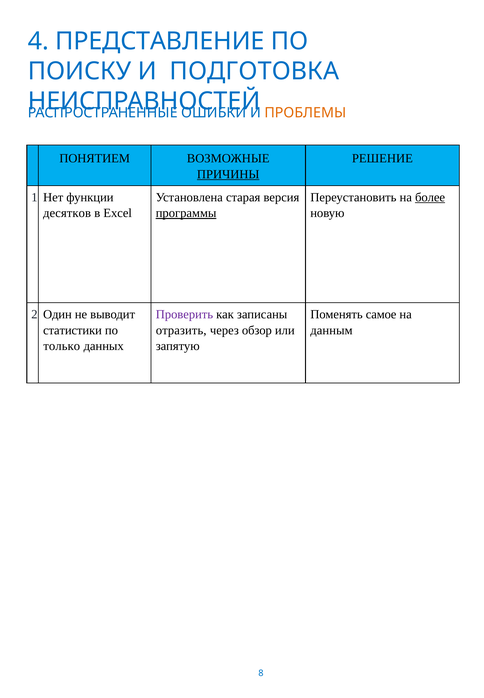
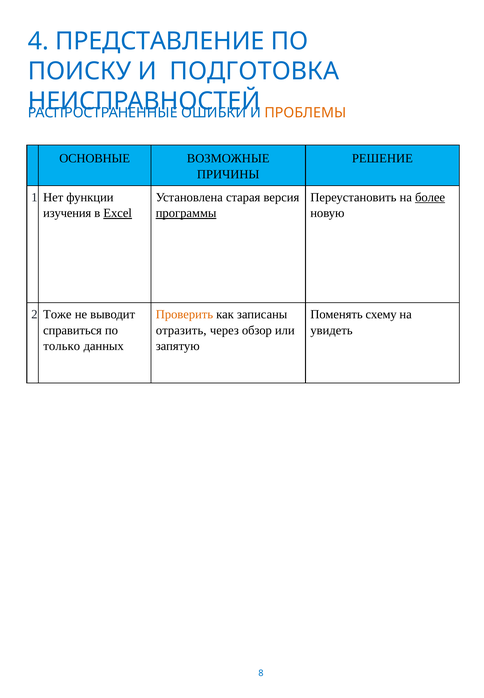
ПОНЯТИЕМ: ПОНЯТИЕМ -> ОСНОВНЫЕ (95, 159)
ПРИЧИНЫ underline: present -> none (228, 175)
десятков: десятков -> изучения (67, 213)
Excel underline: none -> present (118, 213)
Один: Один -> Тоже (57, 315)
Проверить colour: purple -> orange (184, 315)
самое: самое -> схему (381, 315)
статистики: статистики -> справиться (72, 331)
данным: данным -> увидеть (331, 331)
